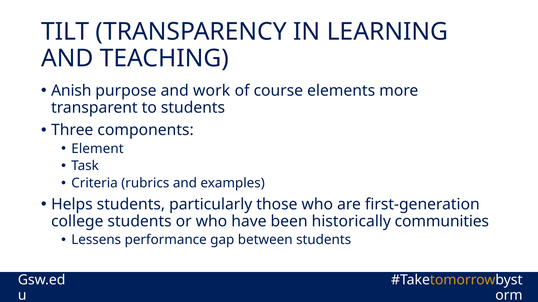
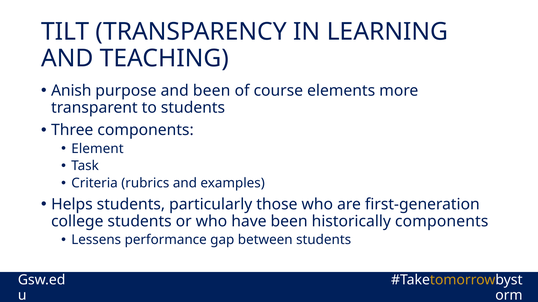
and work: work -> been (212, 91)
historically communities: communities -> components (442, 222)
